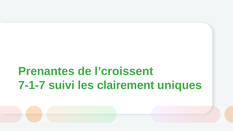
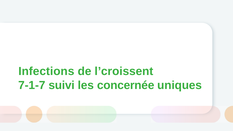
Prenantes: Prenantes -> Infections (46, 71)
clairement: clairement -> concernée (126, 85)
